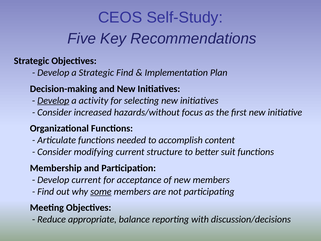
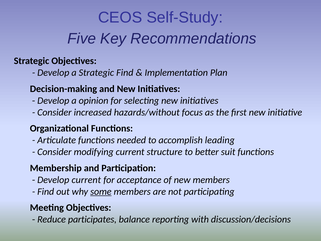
Develop underline: present -> none (53, 100)
activity: activity -> opinion (94, 100)
content: content -> leading (220, 140)
appropriate: appropriate -> participates (92, 219)
